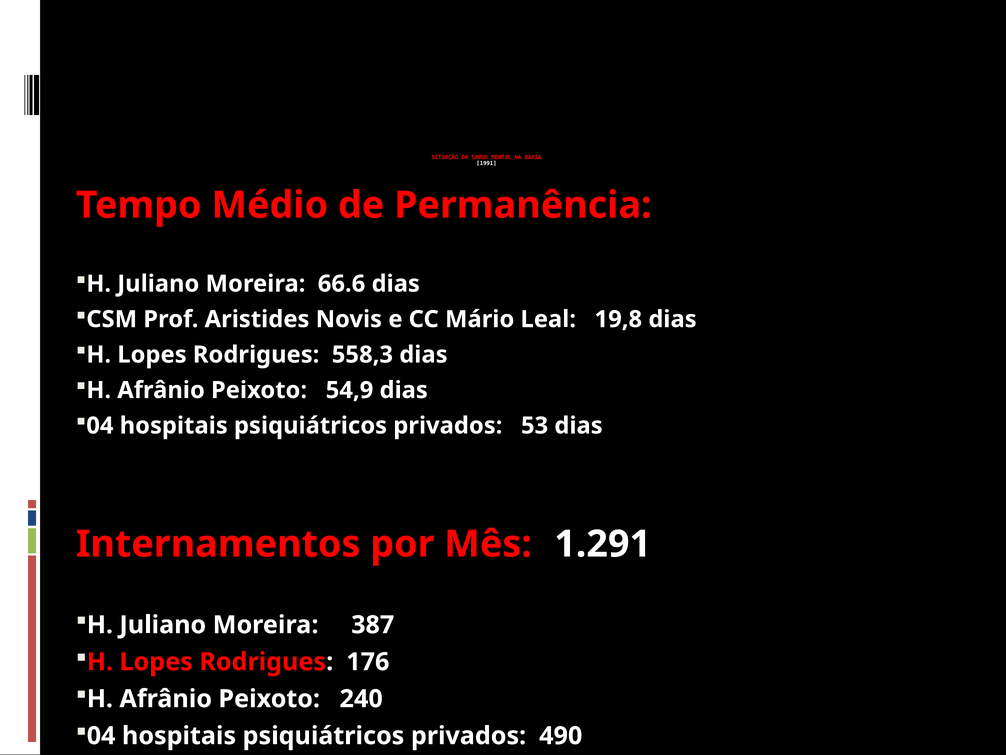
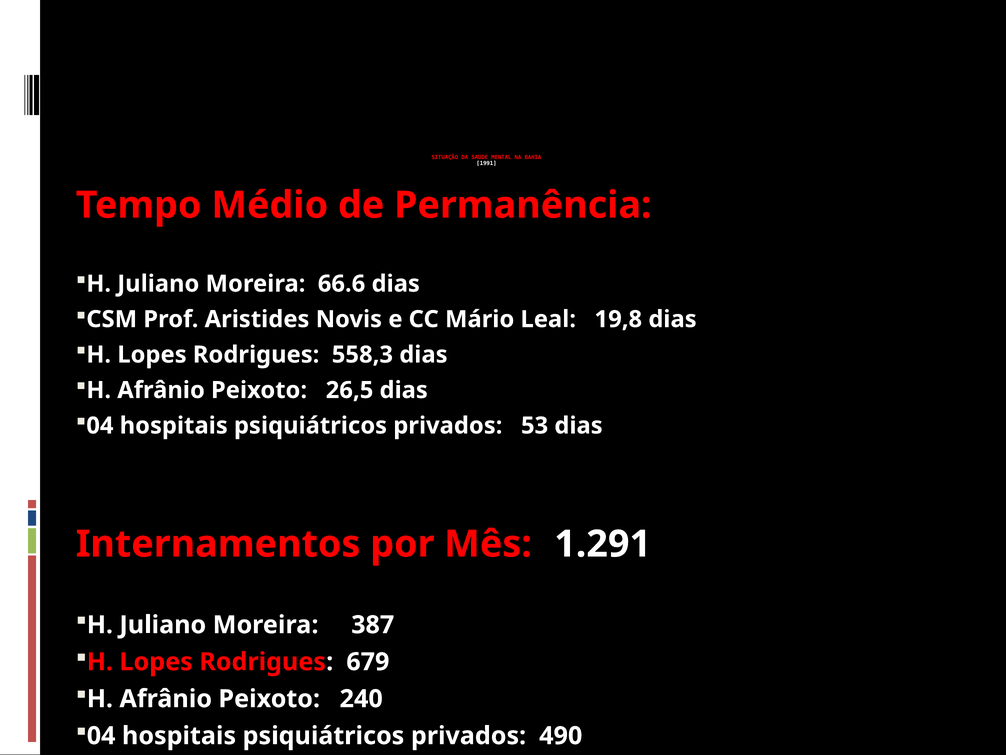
54,9: 54,9 -> 26,5 (350, 390)
176: 176 -> 679 (368, 661)
